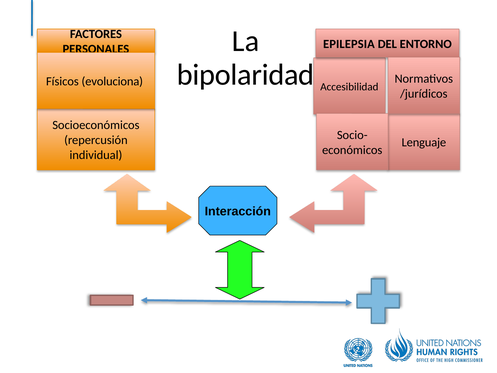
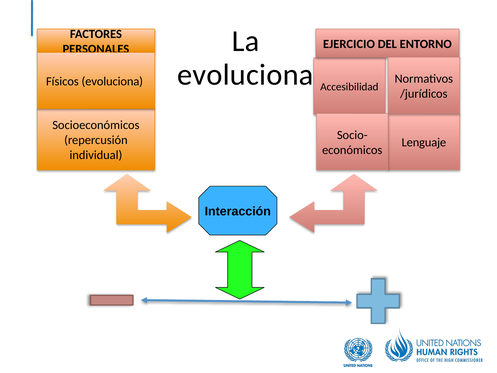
EPILEPSIA: EPILEPSIA -> EJERCICIO (349, 44)
bipolaridad: bipolaridad -> evoluciona (245, 75)
